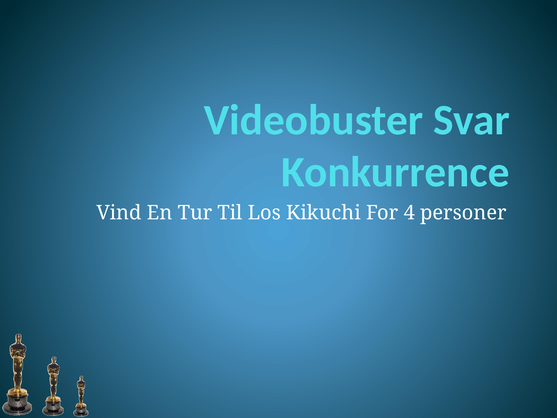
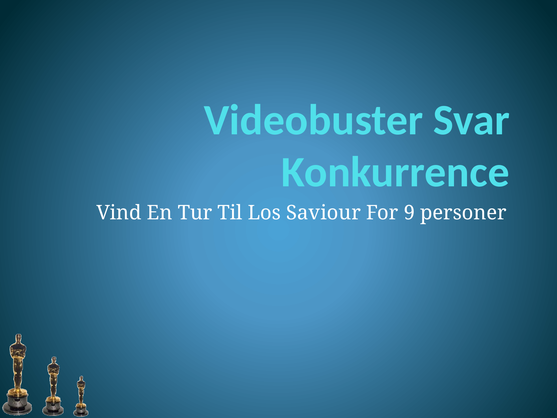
Kikuchi: Kikuchi -> Saviour (324, 213)
4: 4 -> 9 (409, 213)
